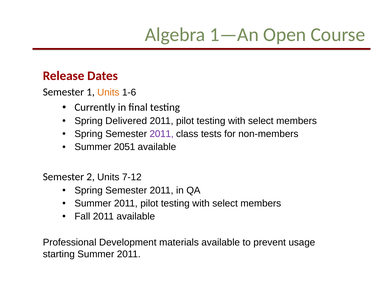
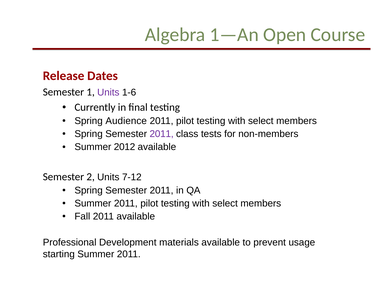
Units colour: orange -> purple (108, 92)
Delivered: Delivered -> Audience (126, 121)
2051: 2051 -> 2012 (125, 147)
